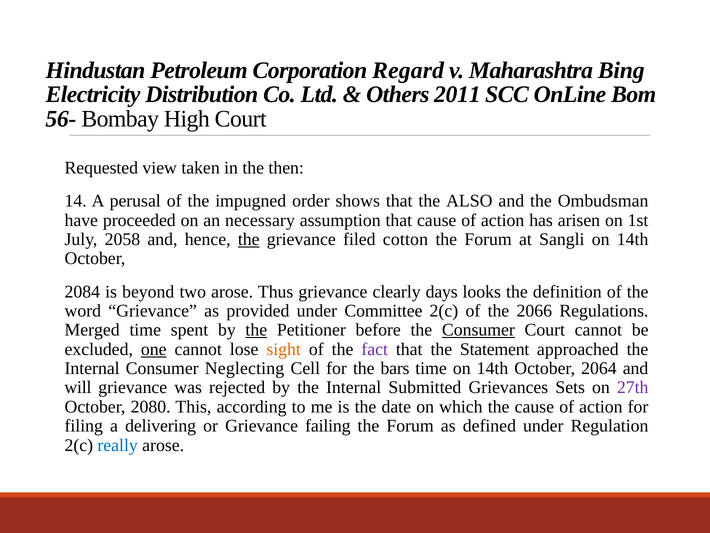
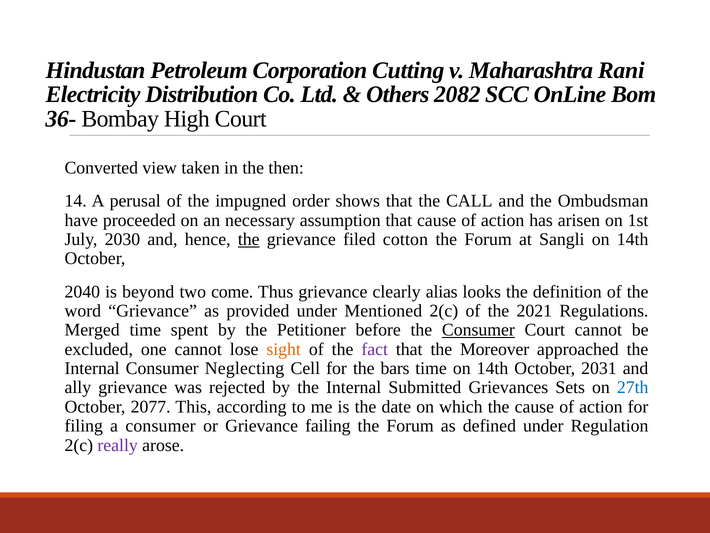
Regard: Regard -> Cutting (408, 70)
Bing: Bing -> Rani (621, 70)
2011: 2011 -> 2082 (457, 95)
56-: 56- -> 36- (61, 119)
Requested: Requested -> Converted (101, 168)
ALSO: ALSO -> CALL (469, 201)
2058: 2058 -> 2030 (122, 239)
2084: 2084 -> 2040 (82, 291)
two arose: arose -> come (232, 291)
days: days -> alias (442, 291)
Committee: Committee -> Mentioned (383, 311)
2066: 2066 -> 2021 (534, 311)
the underline: present -> none (256, 330)
one underline: present -> none (154, 349)
Statement: Statement -> Moreover (495, 349)
2064: 2064 -> 2031 (599, 368)
will: will -> ally (78, 387)
27th colour: purple -> blue (633, 387)
2080: 2080 -> 2077 (151, 406)
a delivering: delivering -> consumer (160, 426)
really colour: blue -> purple (118, 445)
